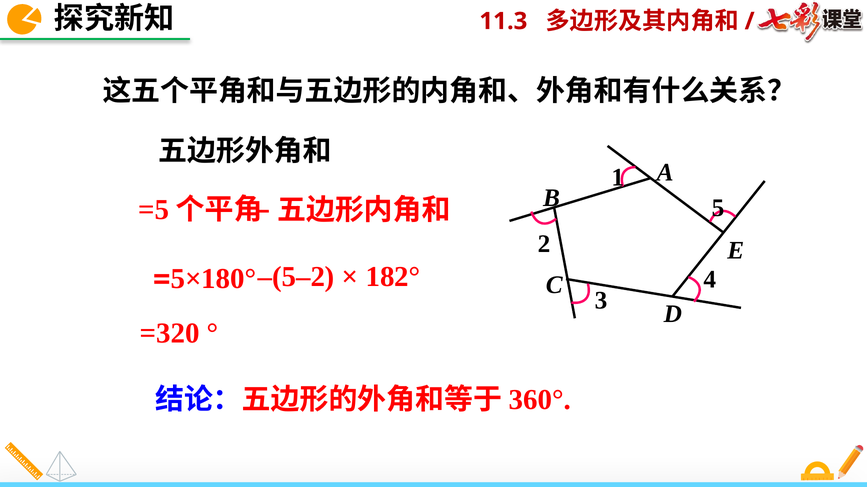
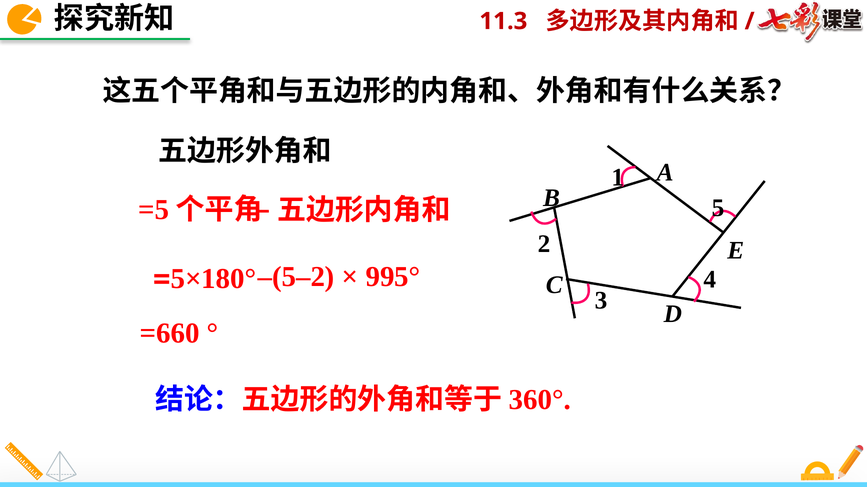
182°: 182° -> 995° (393, 277)
=320: =320 -> =660 (170, 334)
